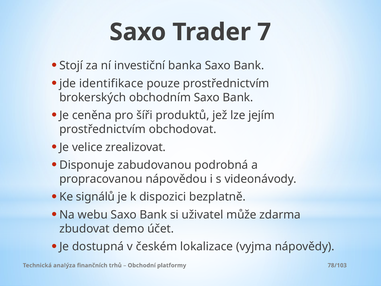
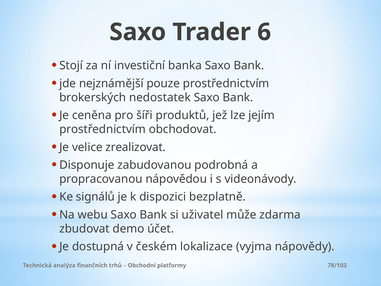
7: 7 -> 6 (264, 32)
identifikace: identifikace -> nejznámější (111, 83)
obchodním: obchodním -> nedostatek (160, 97)
